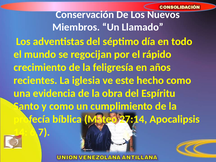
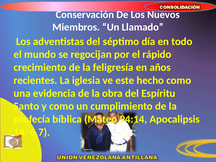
27:14: 27:14 -> 94:14 (133, 119)
